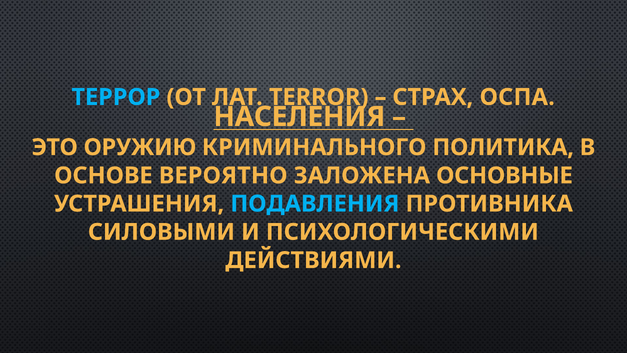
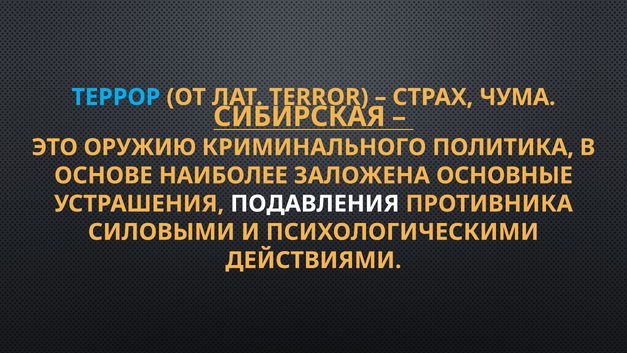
ОСПА: ОСПА -> ЧУМА (517, 97)
НАСЕЛЕНИЯ: НАСЕЛЕНИЯ -> СИБИРСКАЯ (299, 117)
ВЕРОЯТНО: ВЕРОЯТНО -> НАИБОЛЕЕ (223, 175)
ПОДАВЛЕНИЯ colour: light blue -> white (315, 204)
